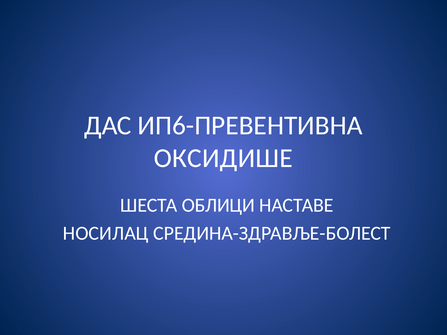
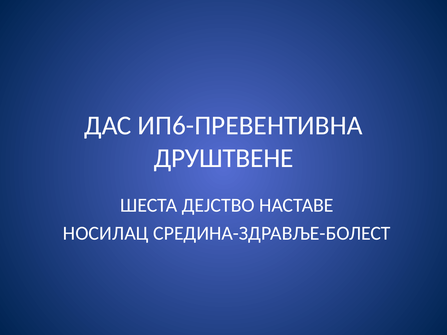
ОКСИДИШЕ: ОКСИДИШЕ -> ДРУШТВЕНЕ (224, 158)
ОБЛИЦИ: ОБЛИЦИ -> ДЕЈСТВО (218, 206)
